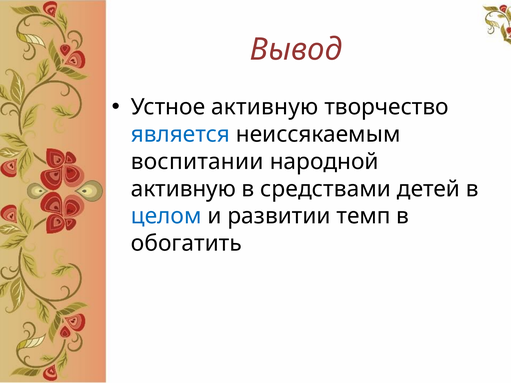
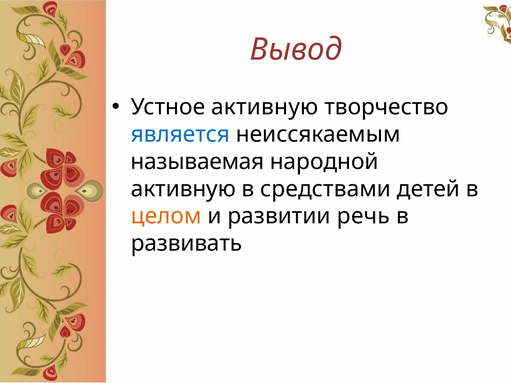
воспитании: воспитании -> называемая (197, 162)
целом colour: blue -> orange (166, 216)
темп: темп -> речь (363, 216)
обогатить: обогатить -> развивать (187, 243)
